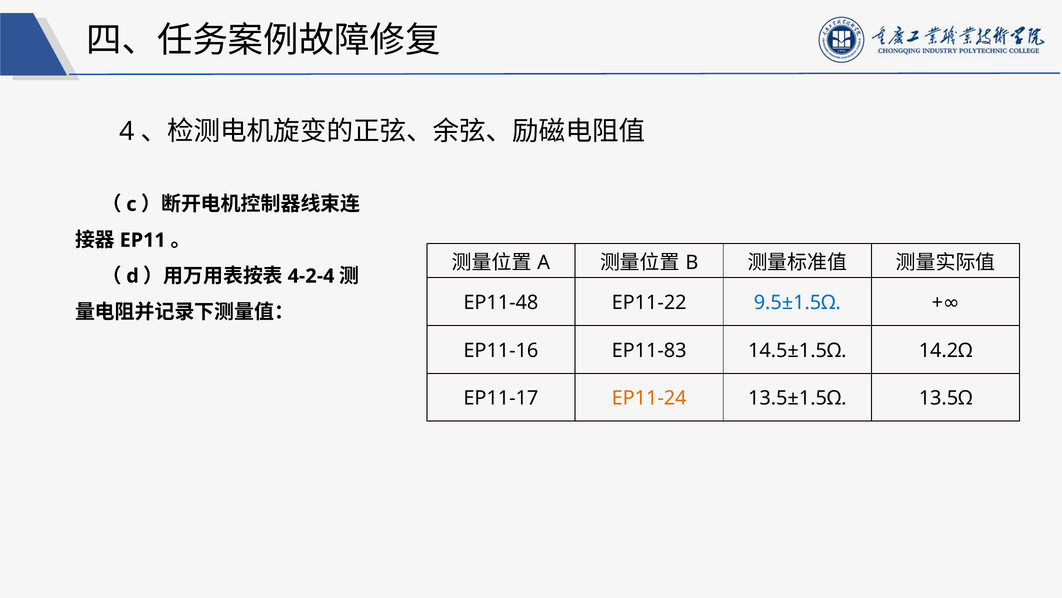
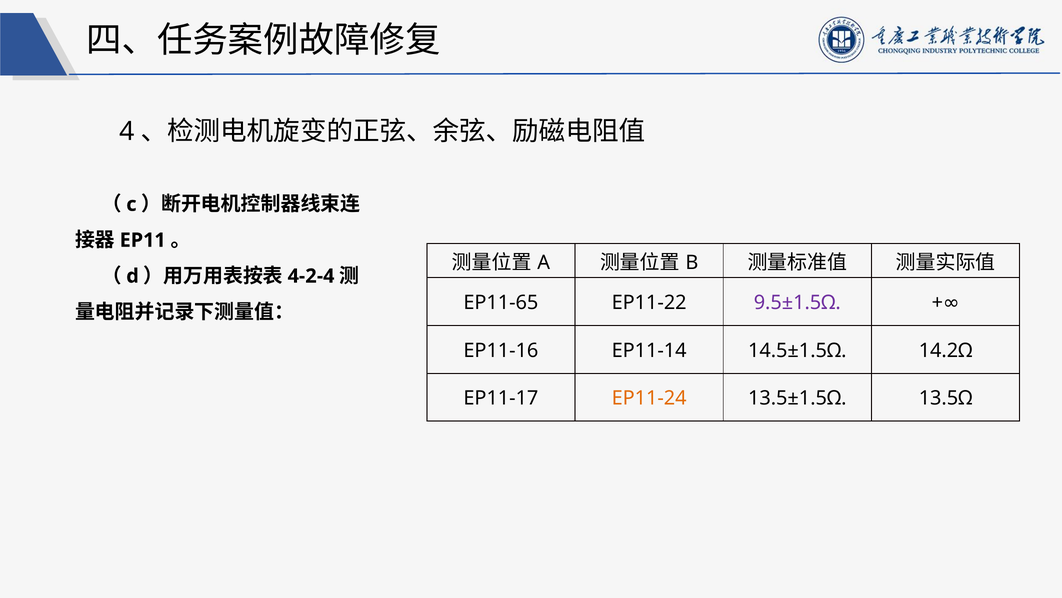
EP11-48: EP11-48 -> EP11-65 (501, 302)
9.5±1.5Ω colour: blue -> purple (797, 302)
EP11-83: EP11-83 -> EP11-14 (649, 350)
